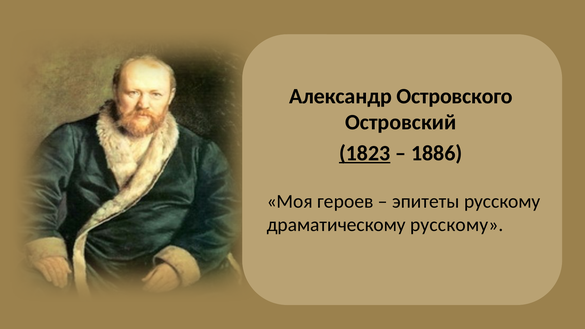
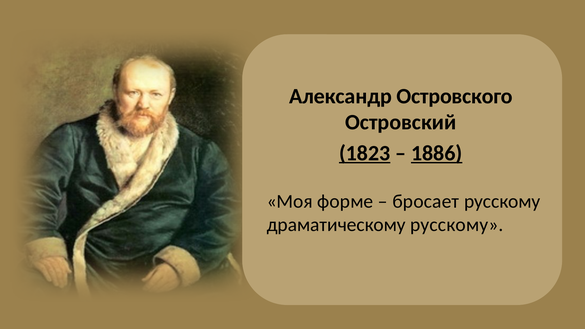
1886 underline: none -> present (437, 153)
героев: героев -> форме (345, 201)
эпитеты: эпитеты -> бросает (426, 201)
